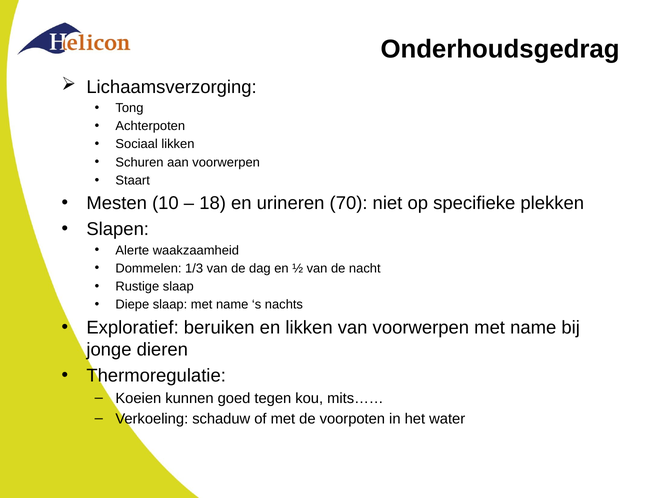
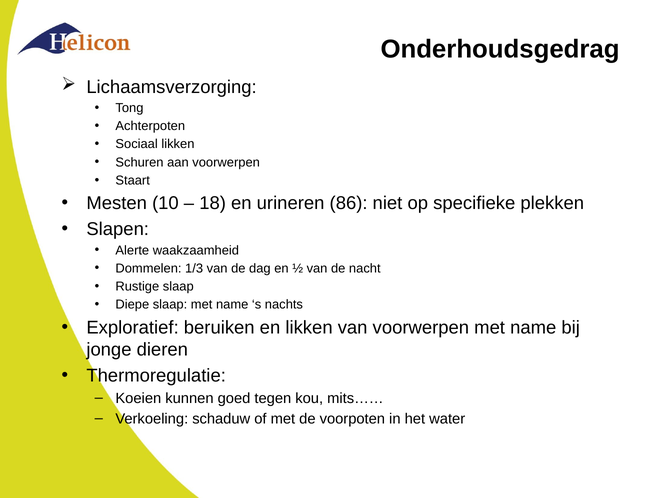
70: 70 -> 86 (349, 203)
